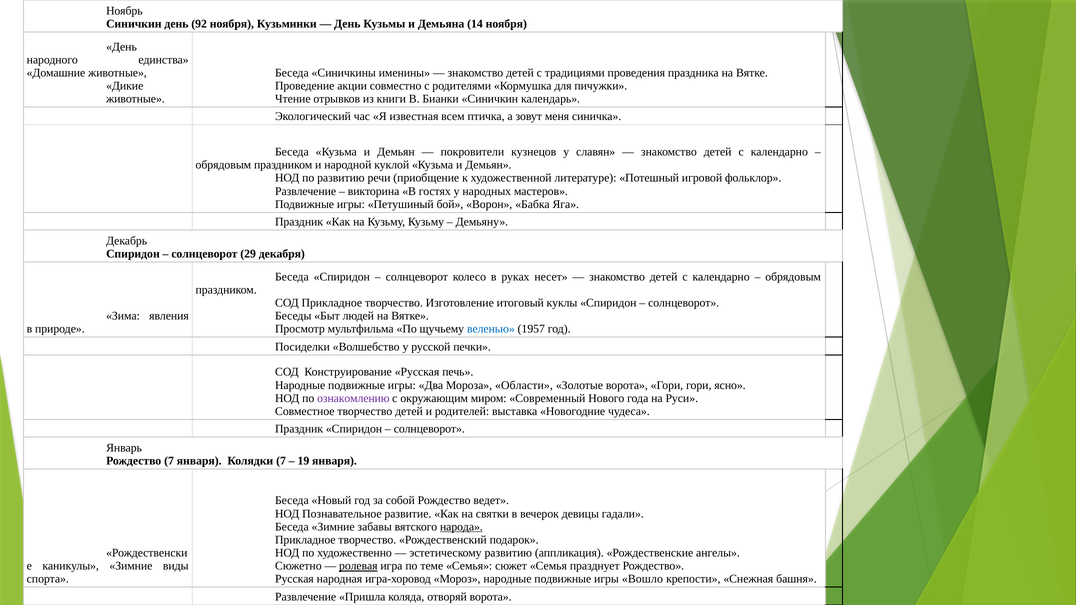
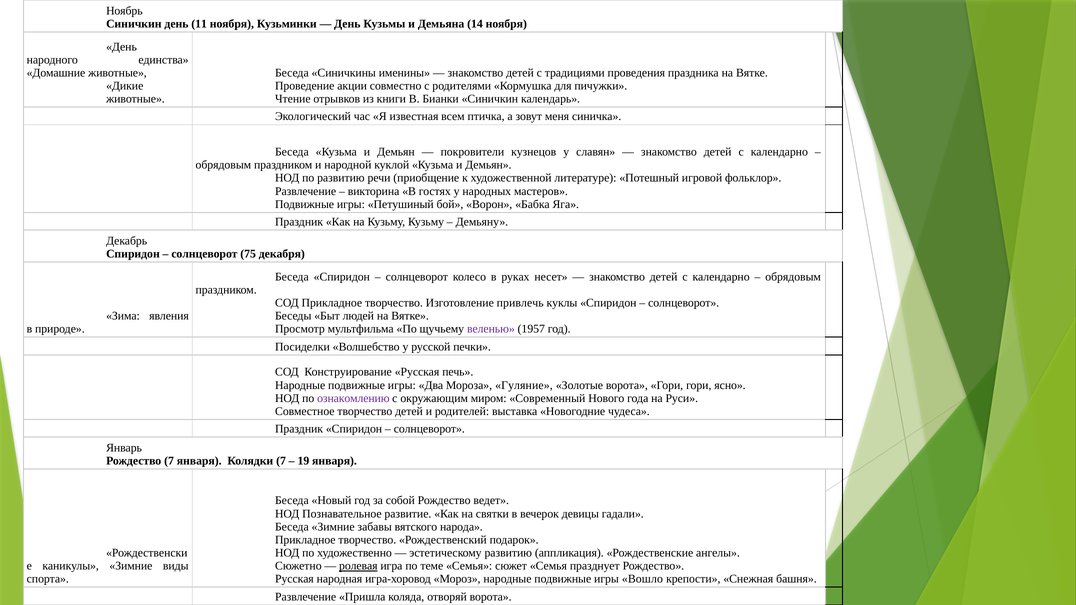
92: 92 -> 11 (199, 24)
29: 29 -> 75 (248, 254)
итоговый: итоговый -> привлечь (520, 303)
веленью colour: blue -> purple (491, 329)
Области: Области -> Гуляние (524, 385)
народа underline: present -> none (461, 527)
